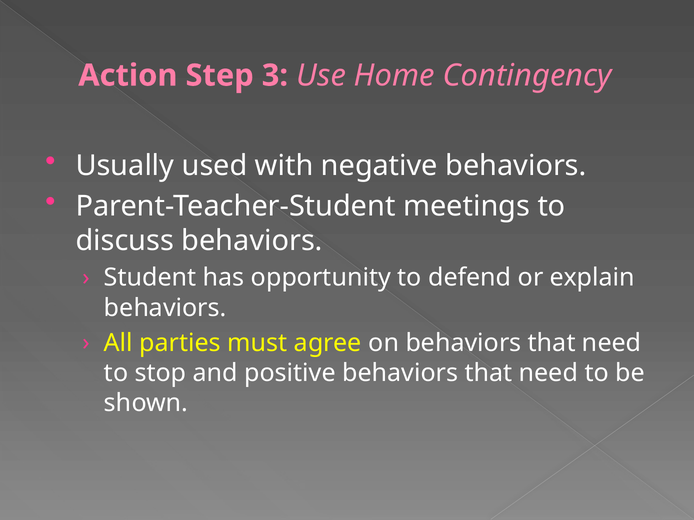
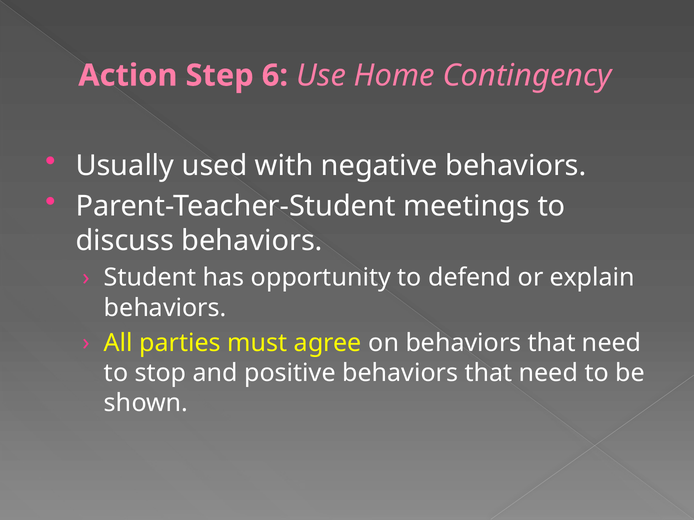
3: 3 -> 6 (275, 76)
